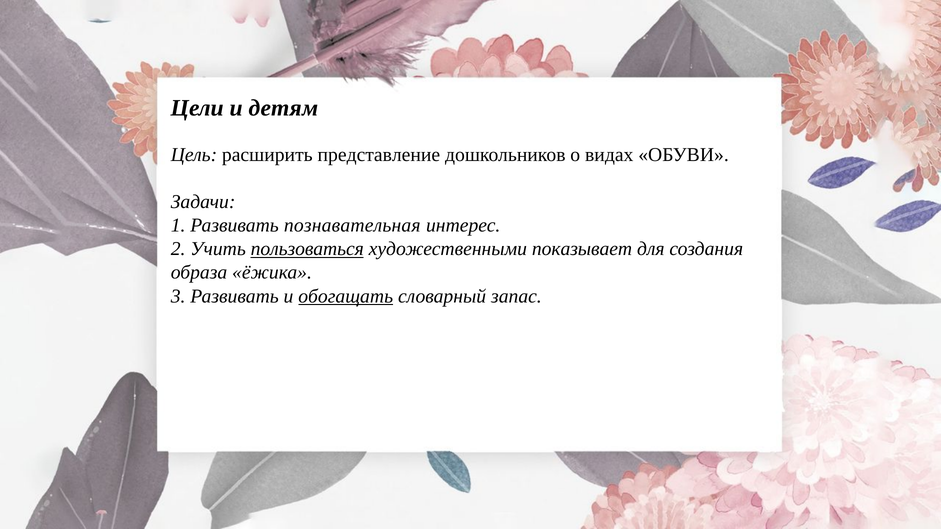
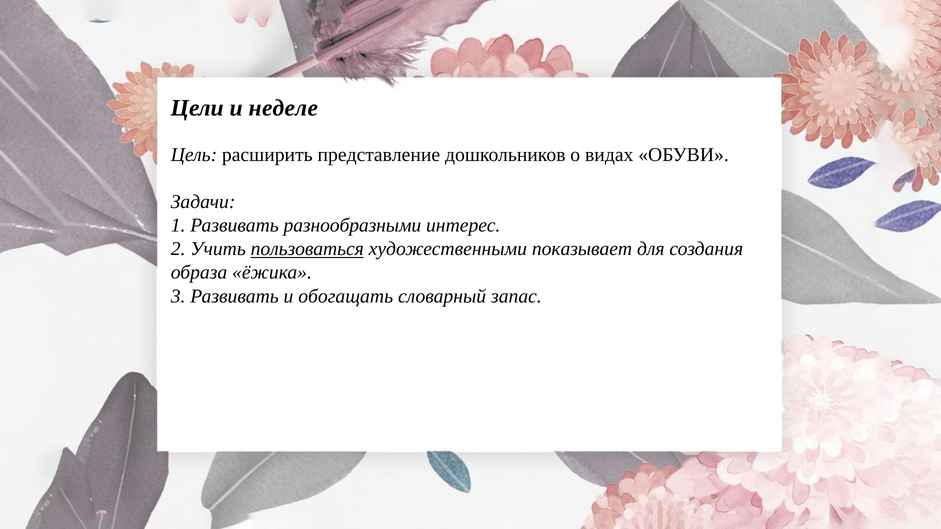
детям: детям -> неделе (284, 108)
познавательная: познавательная -> разнообразными (352, 226)
обогащать underline: present -> none (346, 296)
